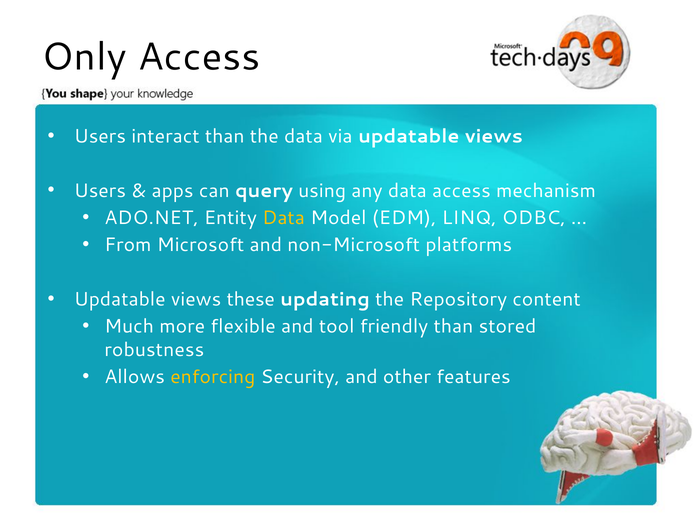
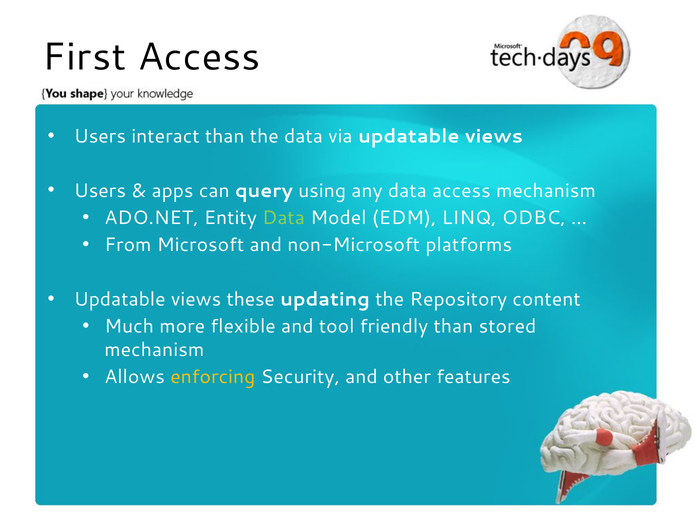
Only: Only -> First (84, 57)
Data colour: yellow -> light green (284, 218)
robustness: robustness -> mechanism (154, 350)
